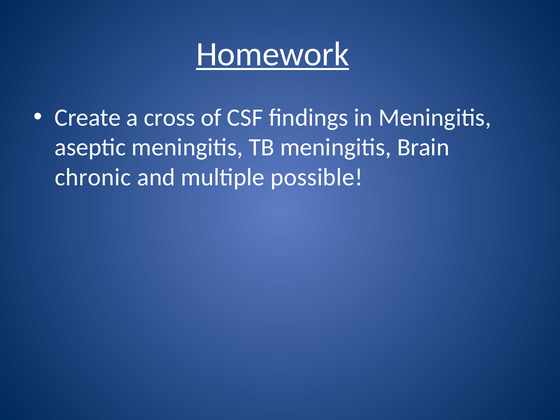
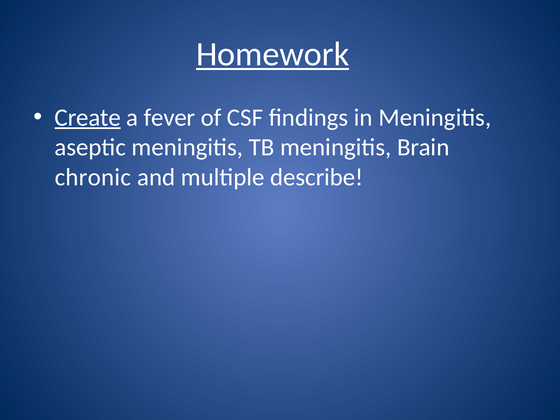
Create underline: none -> present (88, 117)
cross: cross -> fever (170, 117)
possible: possible -> describe (317, 177)
